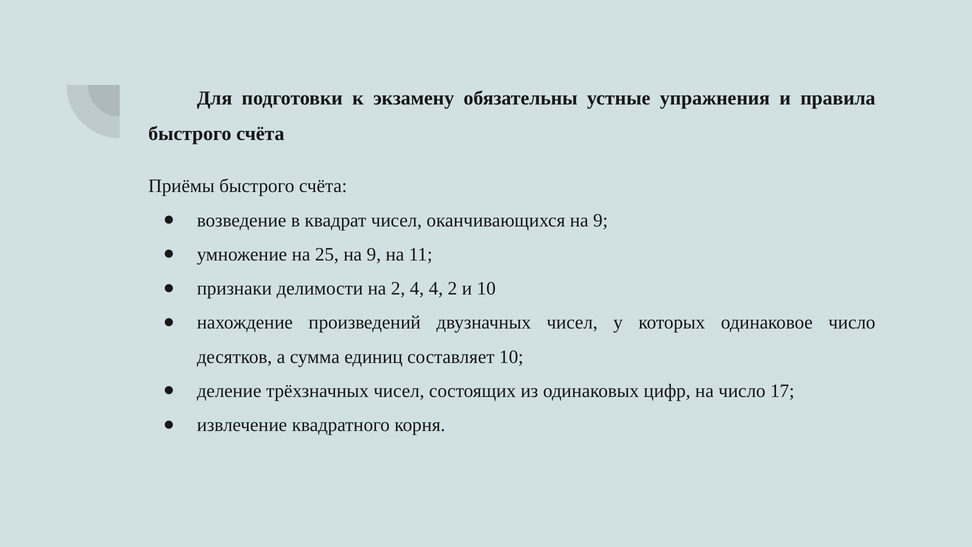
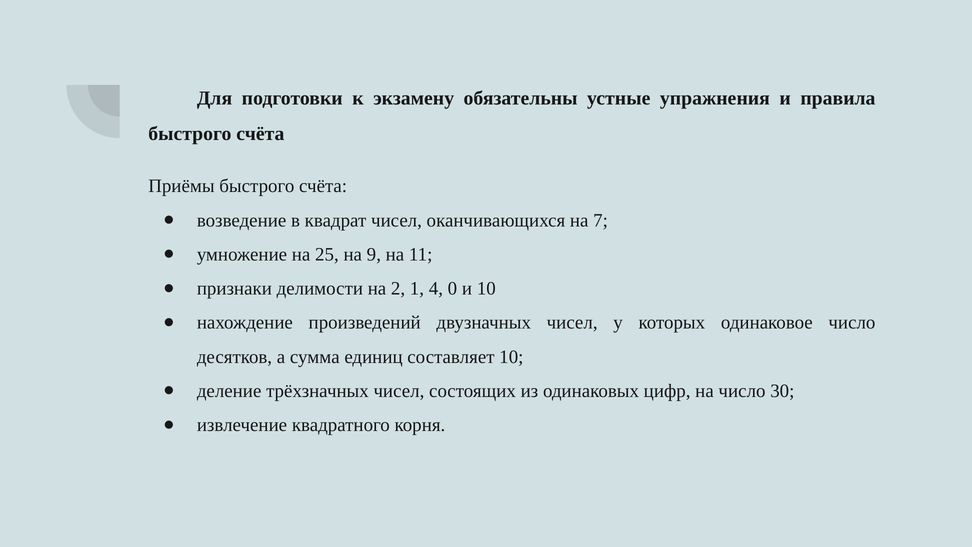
оканчивающихся на 9: 9 -> 7 (601, 220)
2 4: 4 -> 1 (417, 288)
4 2: 2 -> 0 (452, 288)
17: 17 -> 30 (782, 391)
